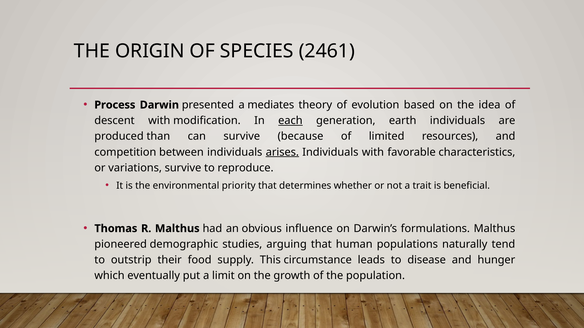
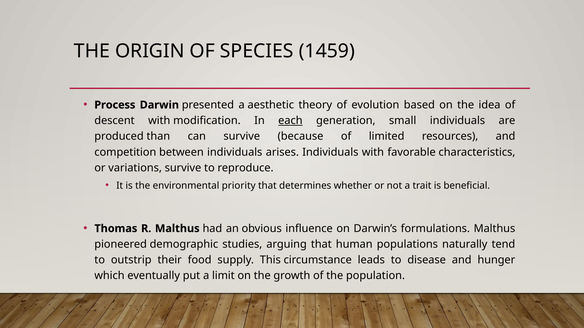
2461: 2461 -> 1459 (327, 51)
mediates: mediates -> aesthetic (271, 105)
earth: earth -> small (403, 121)
arises underline: present -> none (282, 152)
